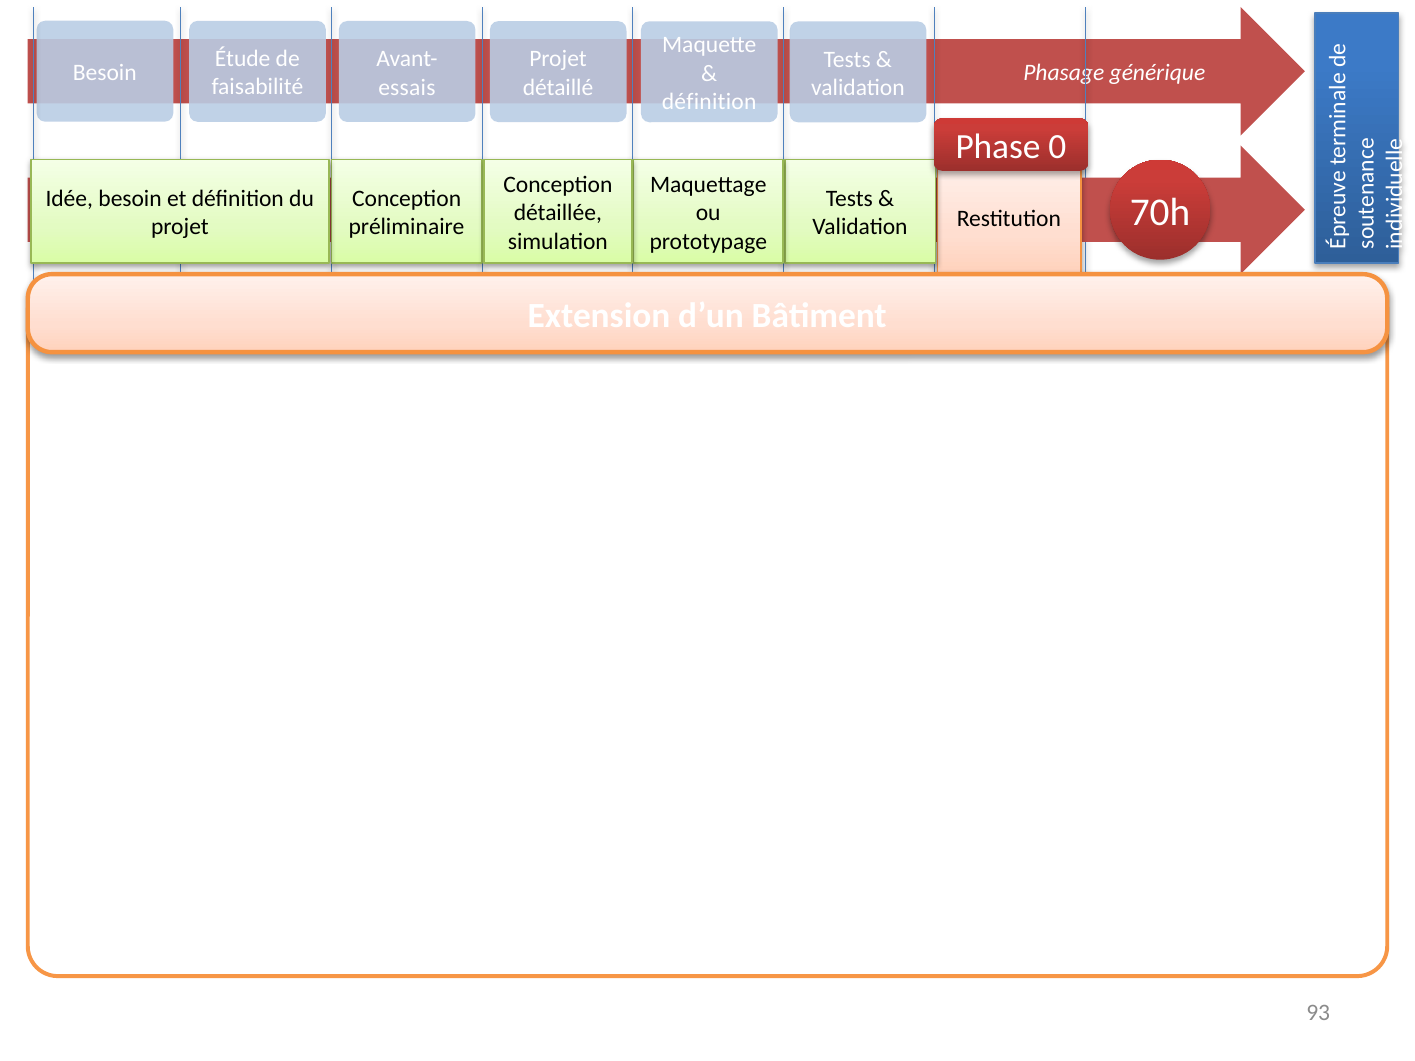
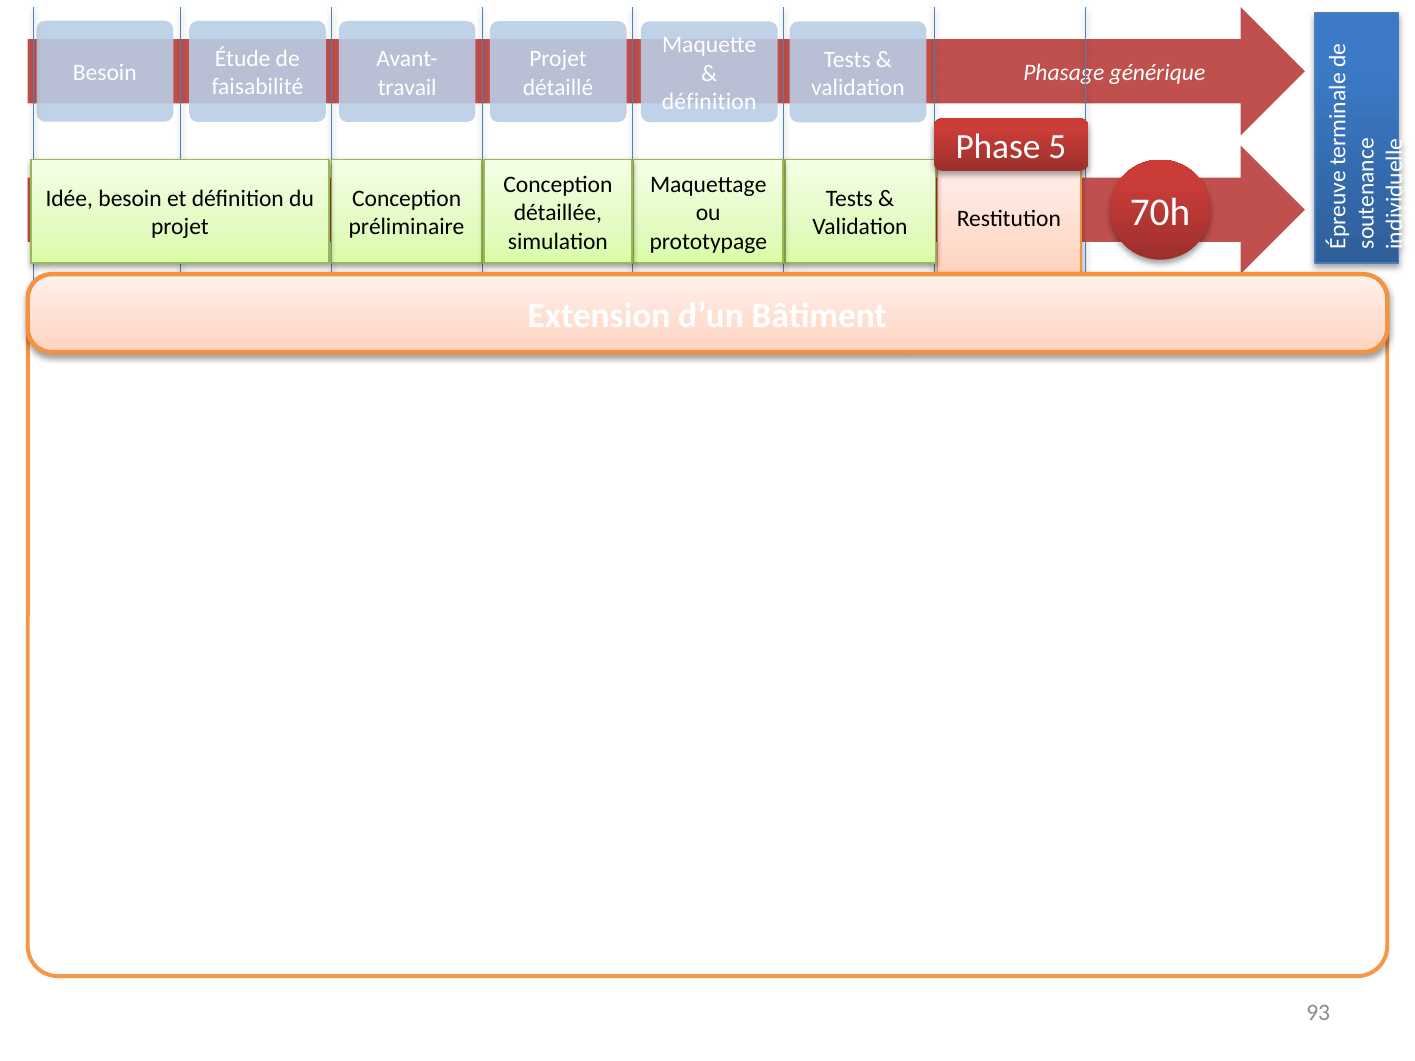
essais: essais -> travail (407, 87)
0: 0 -> 5 (1057, 147)
